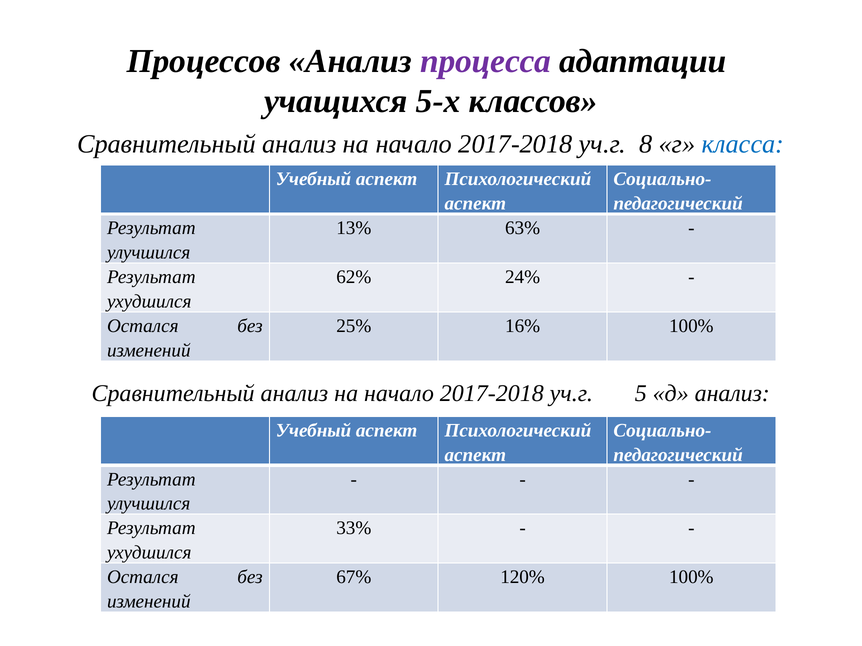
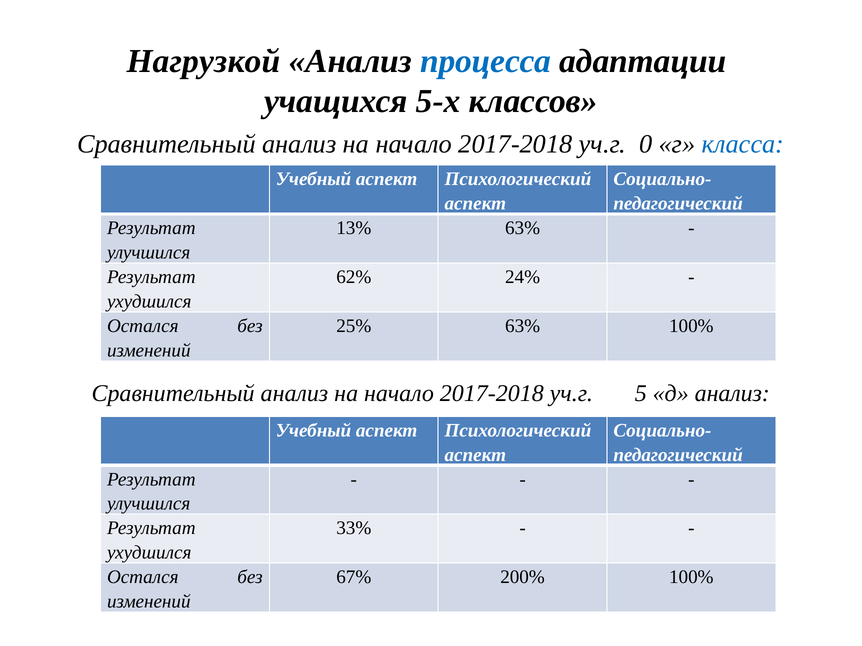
Процессов: Процессов -> Нагрузкой (204, 61)
процесса colour: purple -> blue (486, 61)
8: 8 -> 0 (646, 144)
25% 16%: 16% -> 63% (523, 326)
120%: 120% -> 200% (523, 578)
